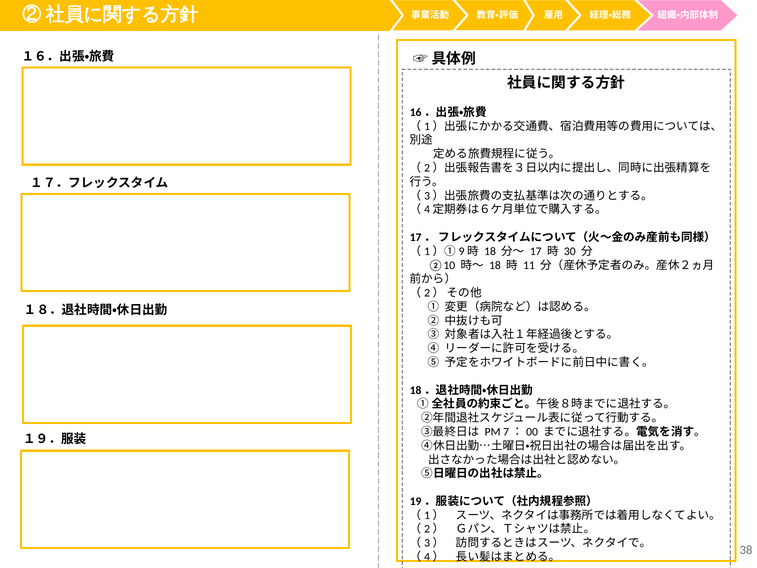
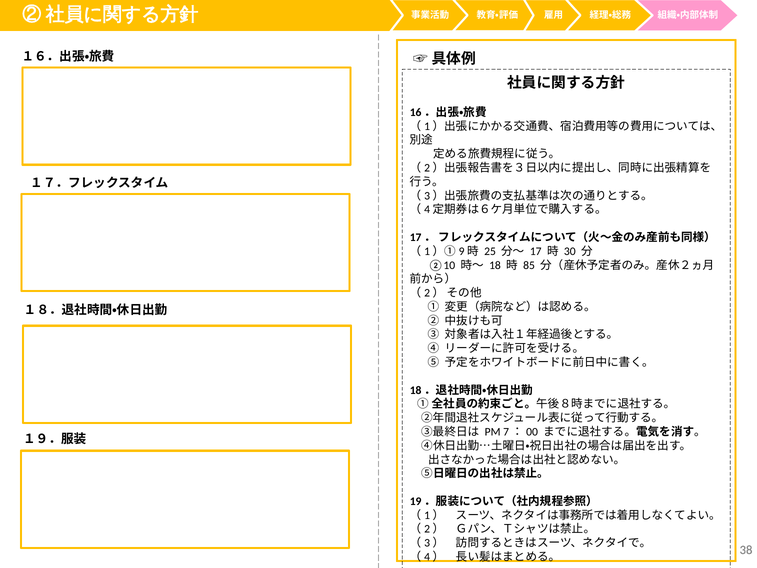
18: 18 -> 25 (490, 251)
11: 11 -> 85 (529, 265)
